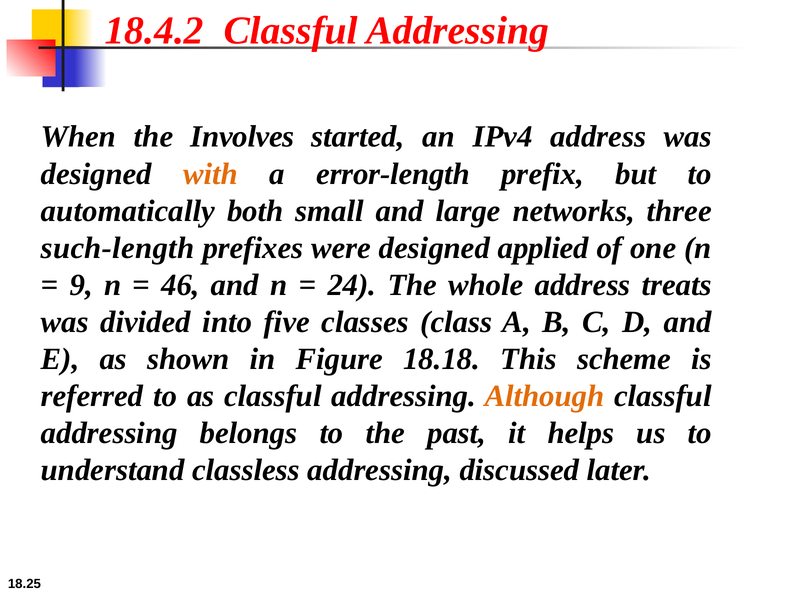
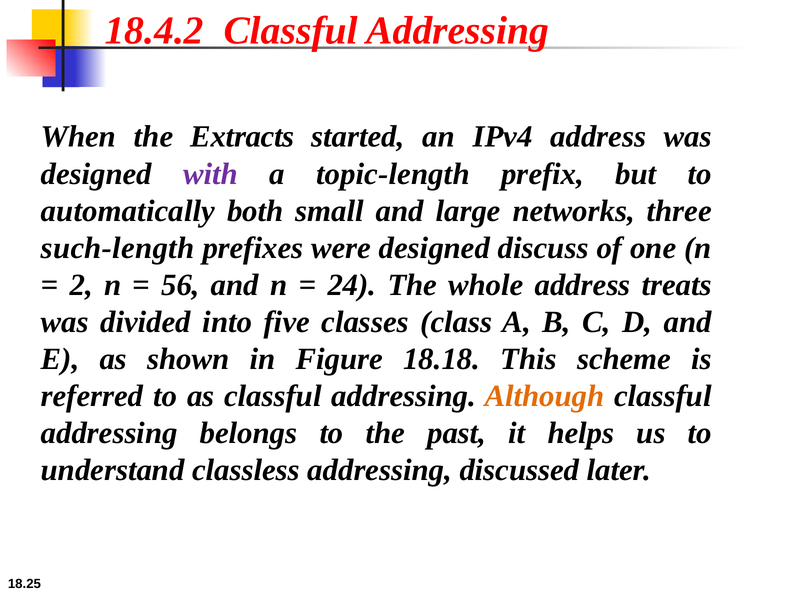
Involves: Involves -> Extracts (242, 137)
with colour: orange -> purple (211, 174)
error-length: error-length -> topic-length (393, 174)
applied: applied -> discuss (543, 248)
9: 9 -> 2 (81, 285)
46: 46 -> 56 (180, 285)
